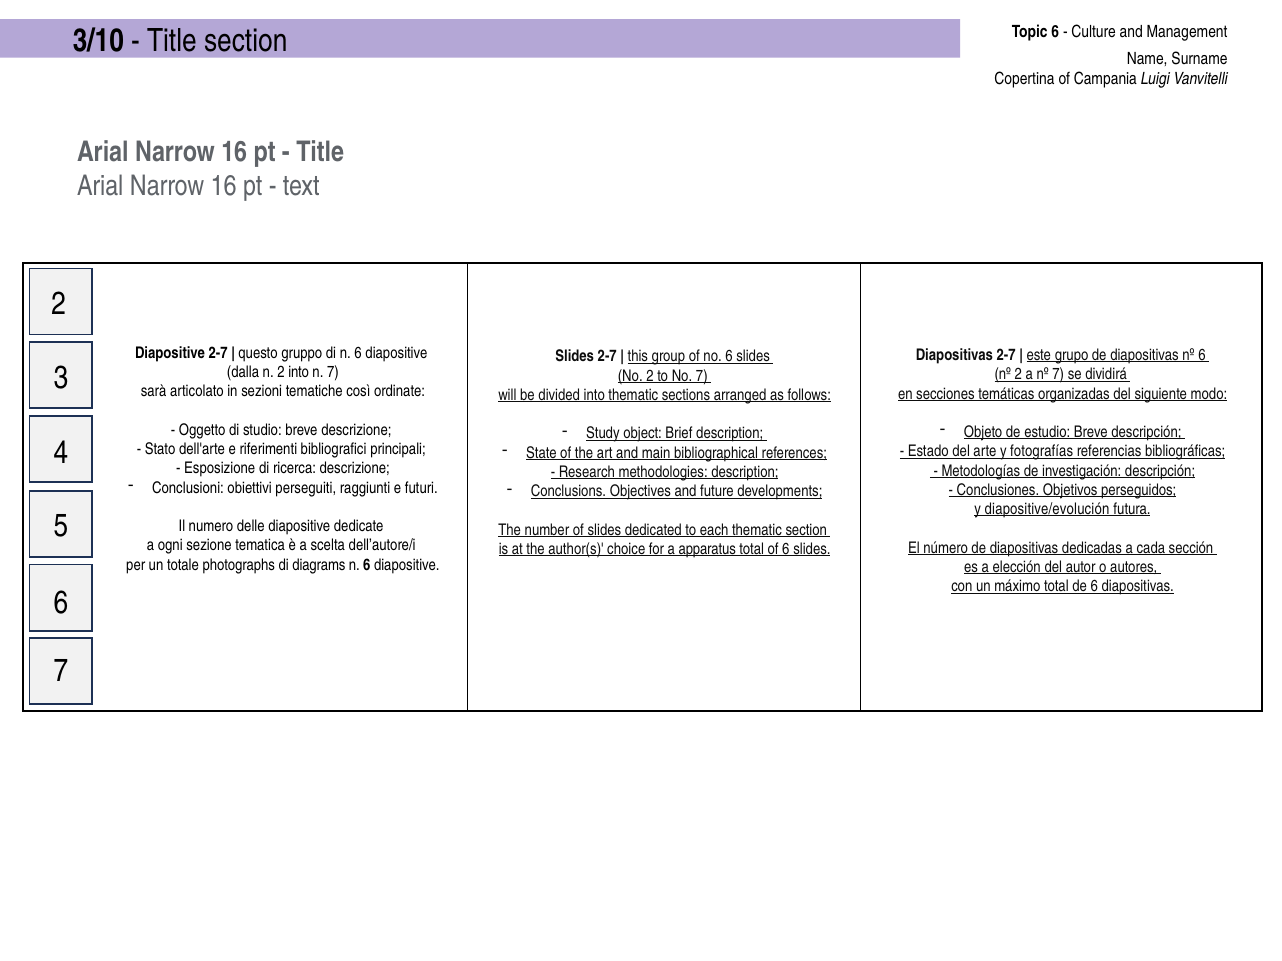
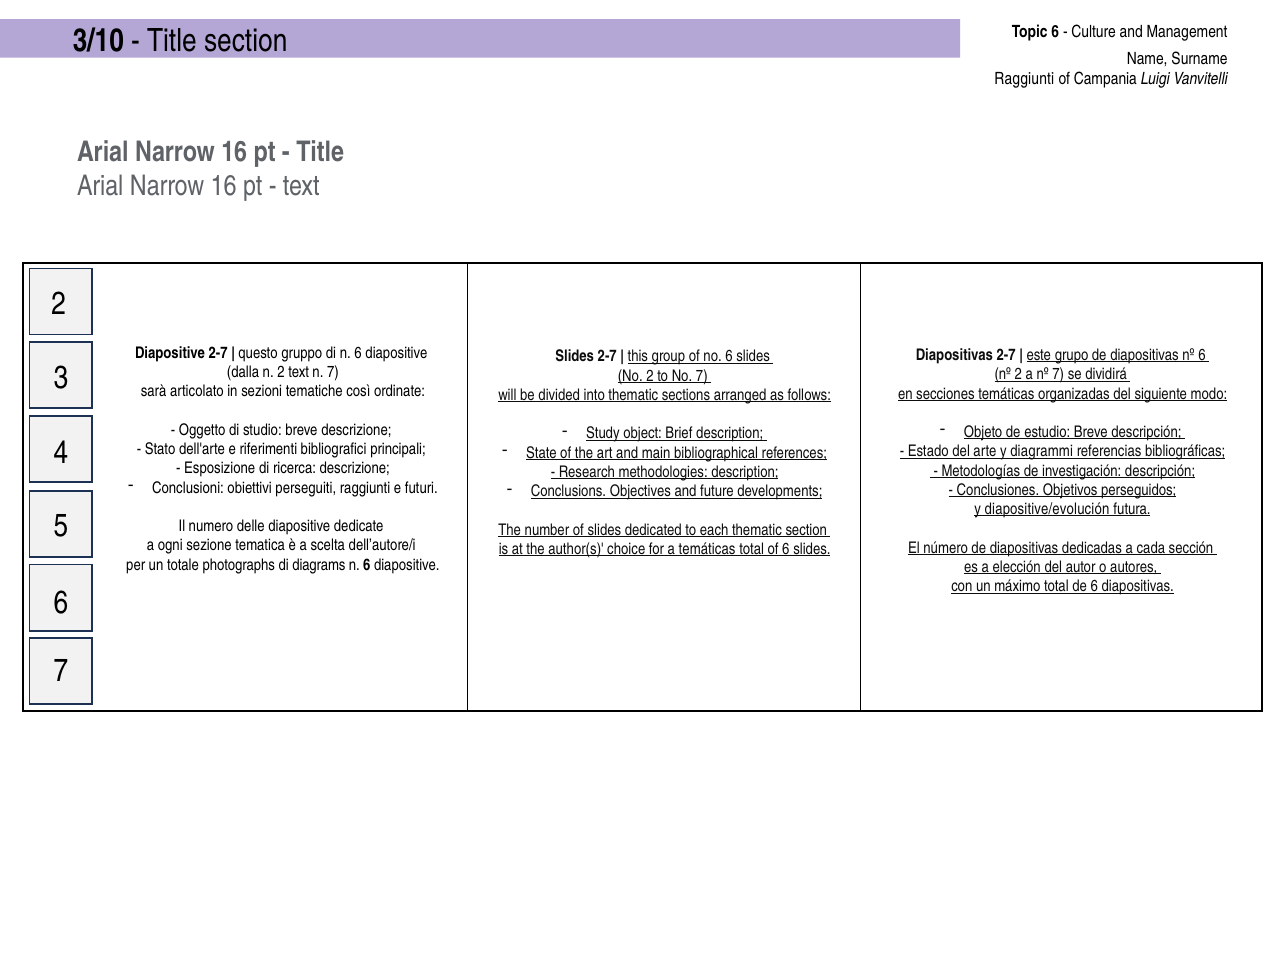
Copertina: Copertina -> Raggiunti (1024, 79)
2 into: into -> text (299, 372)
fotografías: fotografías -> diagrammi (1042, 452)
a apparatus: apparatus -> temáticas (707, 549)
